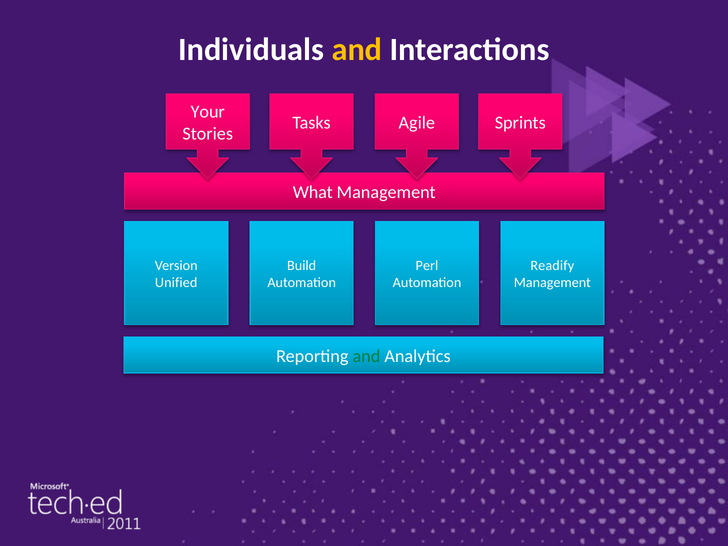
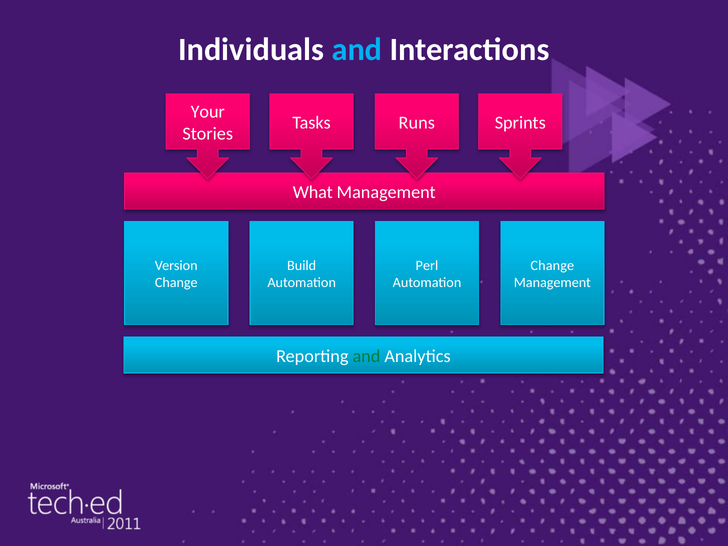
and colour: yellow -> light blue (357, 50)
Agile: Agile -> Runs (417, 123)
Readify: Readify -> Change (552, 265)
Unified: Unified -> Change (176, 282)
